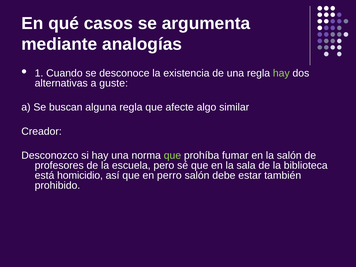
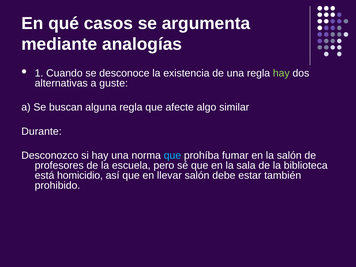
Creador: Creador -> Durante (41, 131)
que colour: light green -> light blue (172, 155)
perro: perro -> llevar (169, 175)
